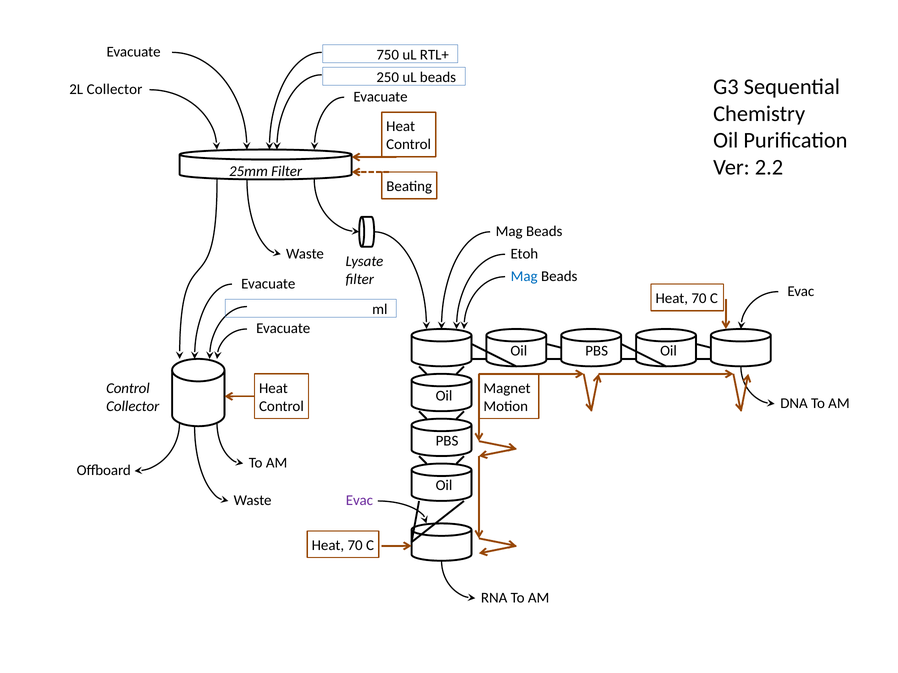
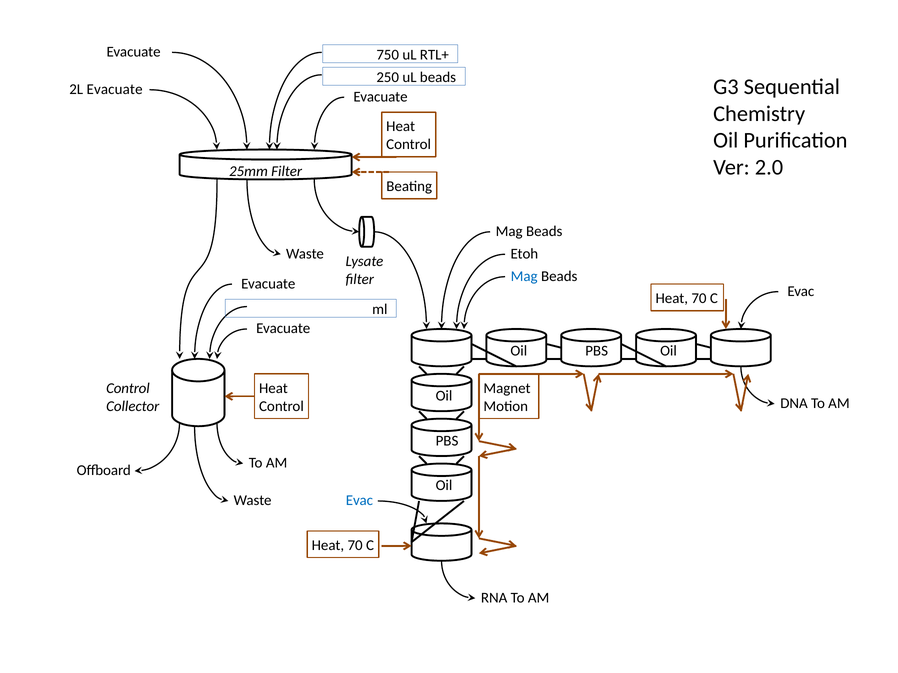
2L Collector: Collector -> Evacuate (115, 89)
2.2: 2.2 -> 2.0 (769, 168)
Evac colour: purple -> blue (359, 501)
